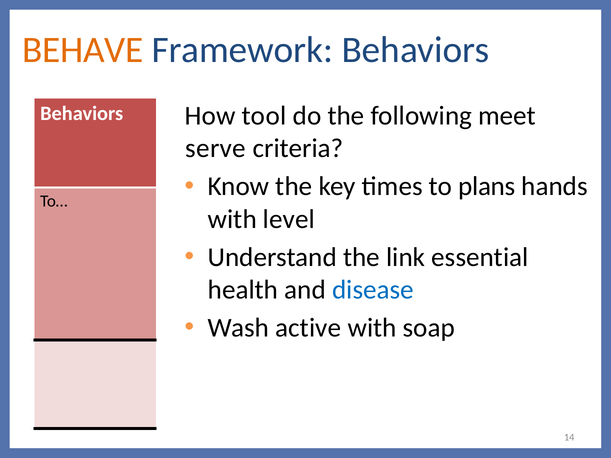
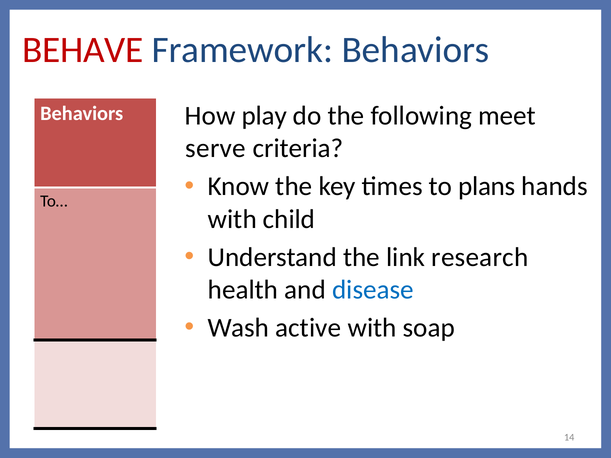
BEHAVE colour: orange -> red (83, 50)
tool: tool -> play (264, 116)
level: level -> child (289, 219)
essential: essential -> research (480, 257)
